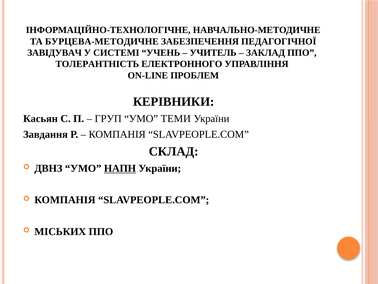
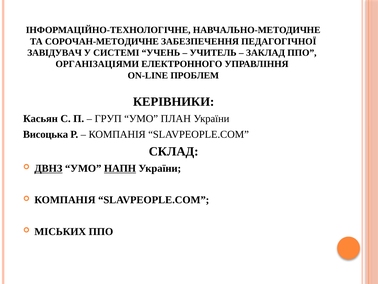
БУРЦЕВА-МЕТОДИЧНЕ: БУРЦЕВА-МЕТОДИЧНЕ -> СОРОЧАН-МЕТОДИЧНЕ (102, 41)
ТОЛЕРАНТНІСТЬ: ТОЛЕРАНТНІСТЬ -> ОРГАНІЗАЦІЯМИ (97, 64)
ТЕМИ: ТЕМИ -> ПЛАН (176, 118)
Завдання: Завдання -> Висоцька (46, 134)
ДВНЗ underline: none -> present (48, 168)
